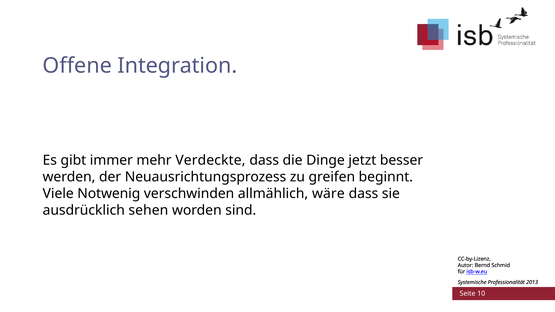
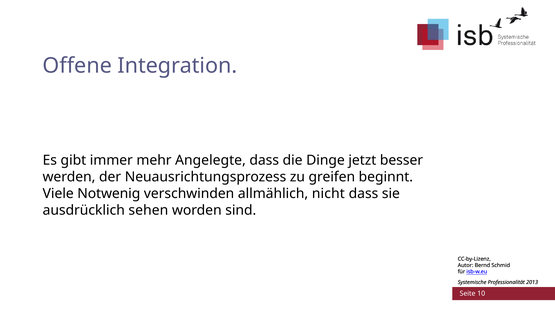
Verdeckte: Verdeckte -> Angelegte (210, 160)
wäre: wäre -> nicht (328, 194)
